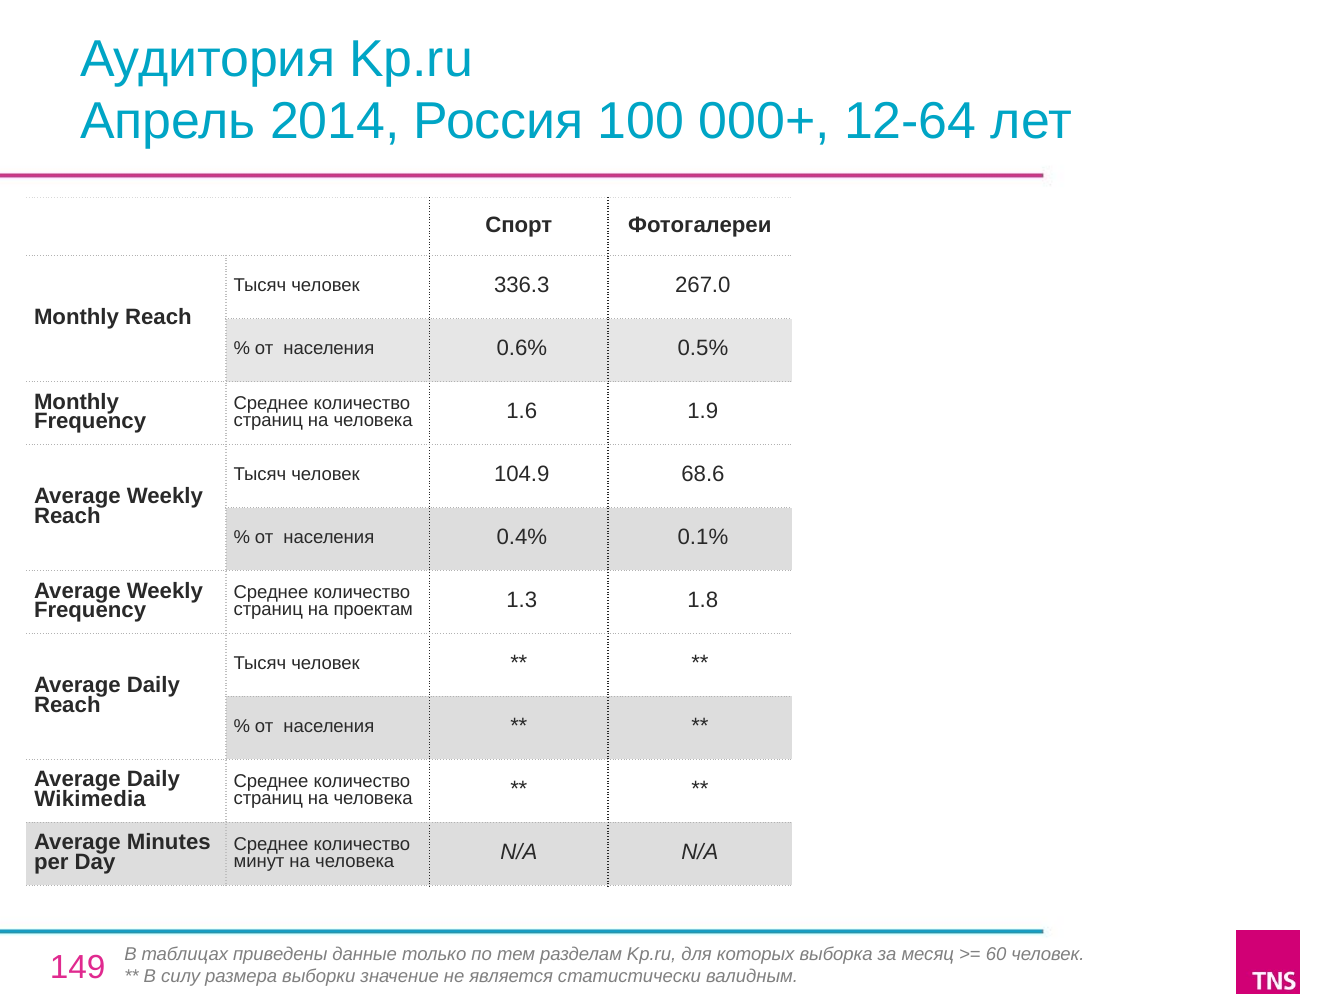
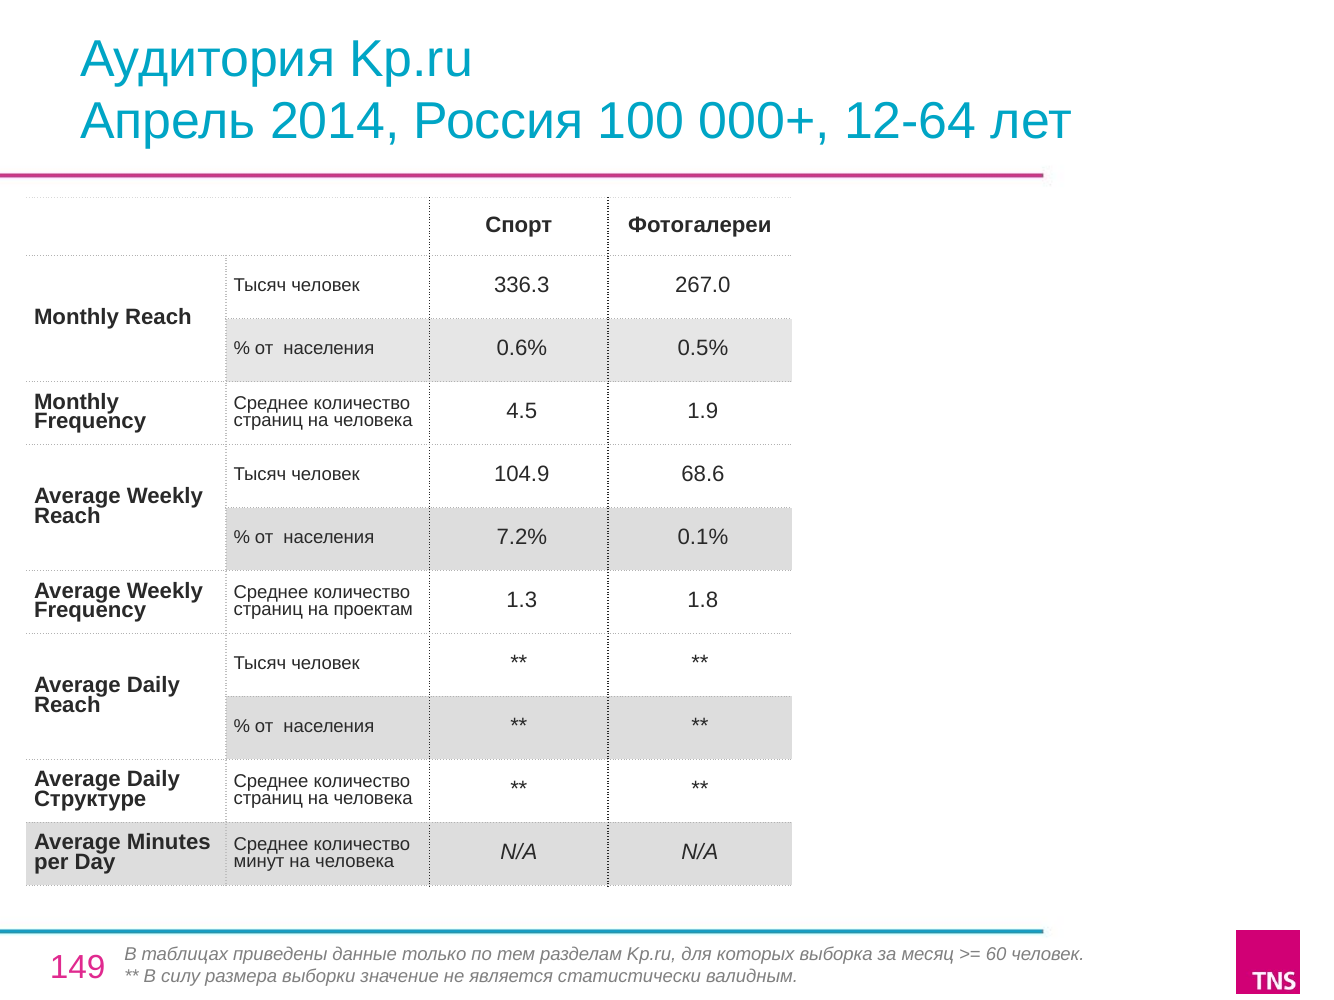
1.6: 1.6 -> 4.5 (522, 412)
0.4%: 0.4% -> 7.2% (522, 538)
Wikimedia: Wikimedia -> Структуре (90, 800)
